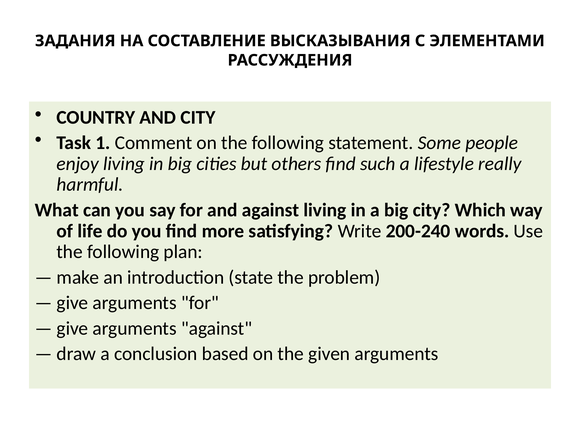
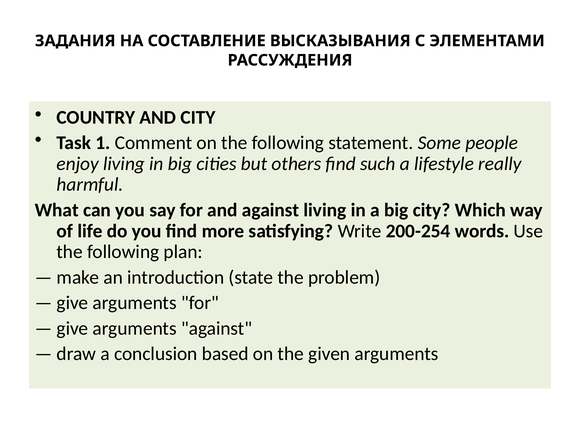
200-240: 200-240 -> 200-254 (418, 231)
